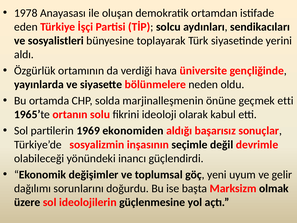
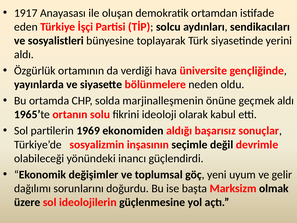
1978: 1978 -> 1917 (26, 13)
geçmek etti: etti -> aldı (286, 101)
